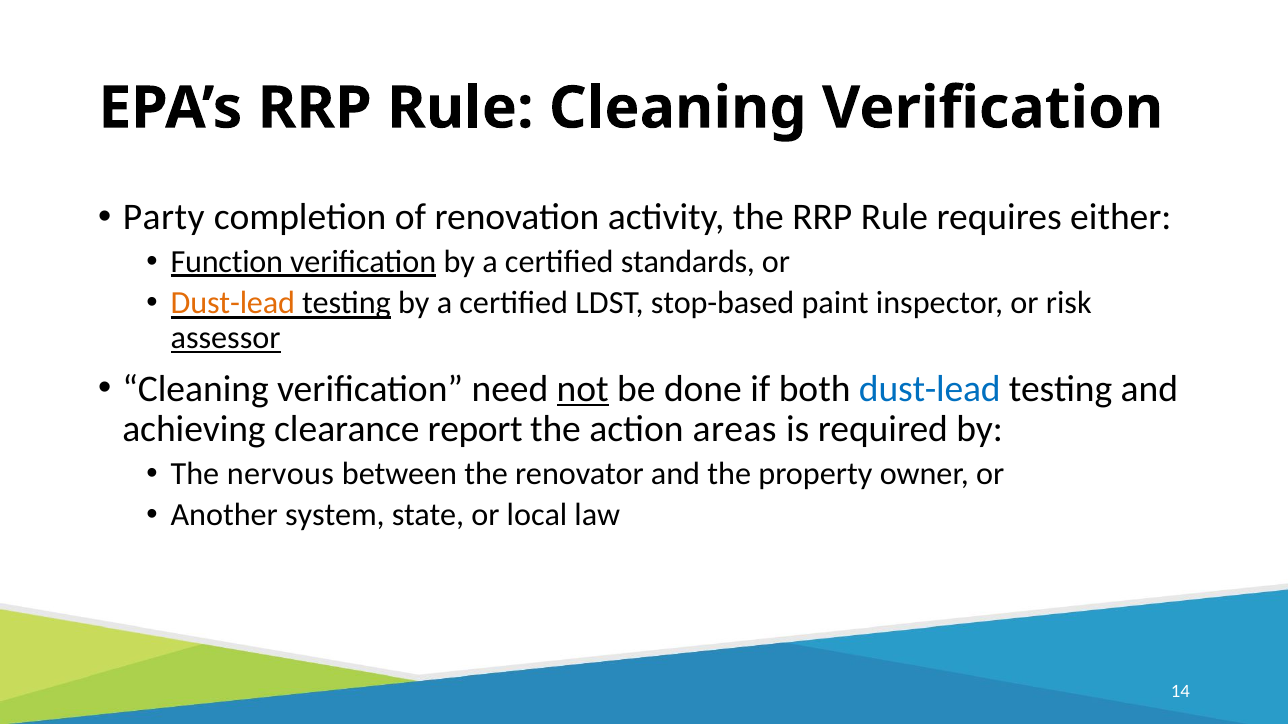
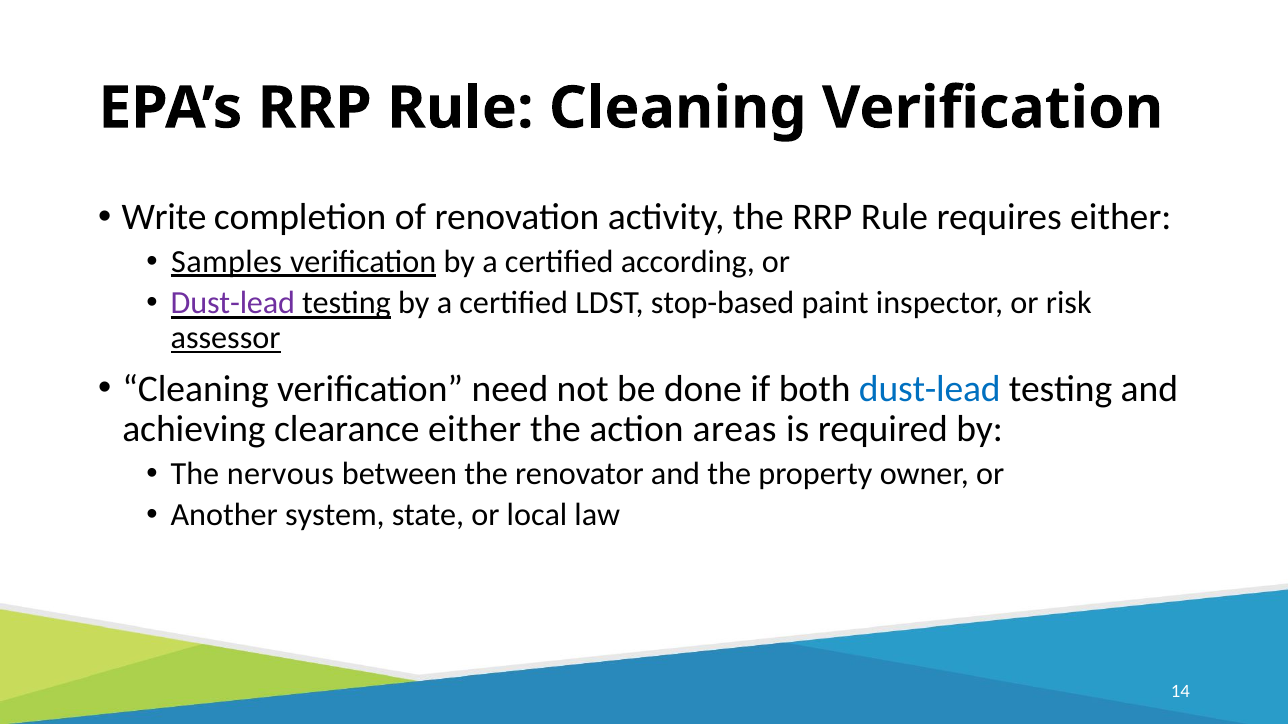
Party: Party -> Write (164, 218)
Function: Function -> Samples (227, 262)
standards: standards -> according (688, 262)
Dust-lead colour: orange -> purple (233, 304)
not underline: present -> none (583, 389)
clearance report: report -> either (475, 430)
